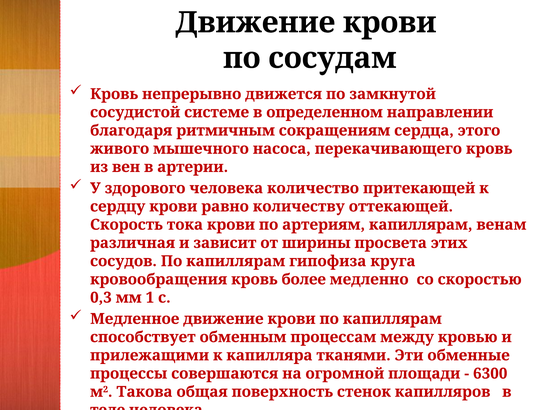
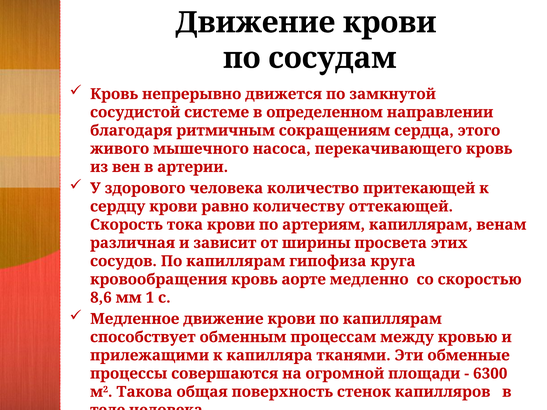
более: более -> аорте (304, 280)
0,3: 0,3 -> 8,6 (101, 298)
